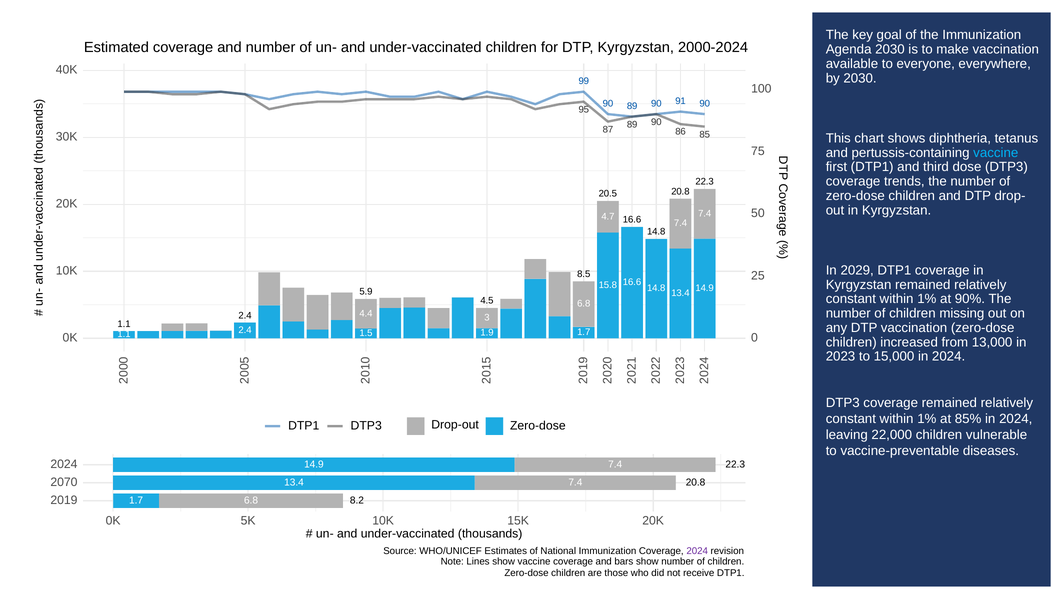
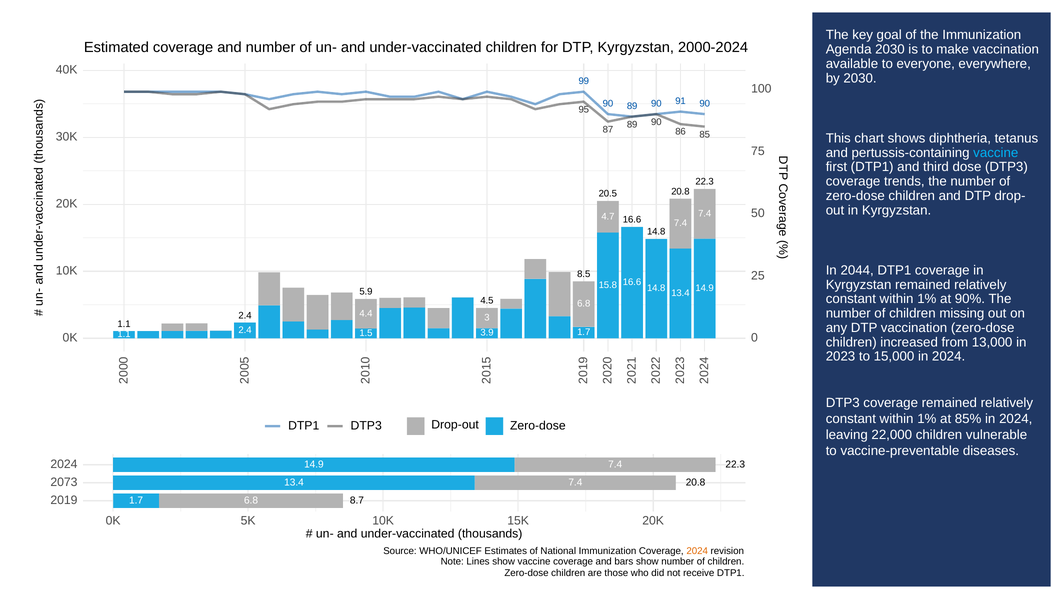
2029: 2029 -> 2044 (857, 270)
1.9: 1.9 -> 3.9 (487, 333)
2070: 2070 -> 2073 (64, 482)
8.2: 8.2 -> 8.7 (357, 500)
2024 colour: purple -> orange (697, 550)
